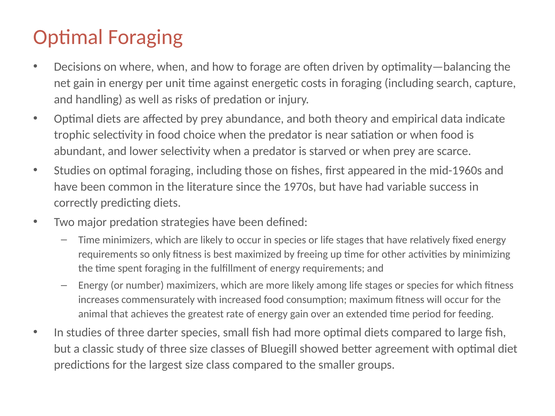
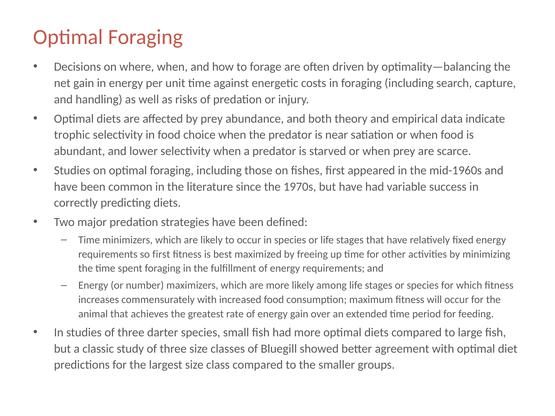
so only: only -> first (161, 254)
